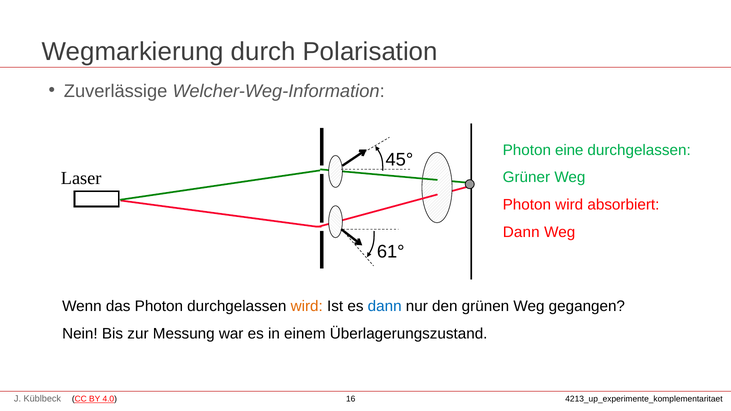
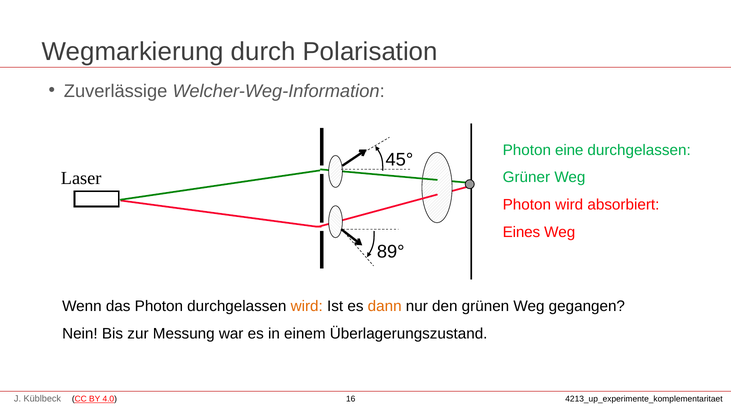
Dann: Dann -> Eines (521, 232)
61°: 61° -> 89° (391, 252)
dann colour: blue -> orange (385, 306)
